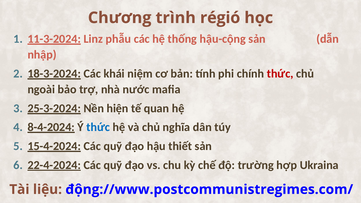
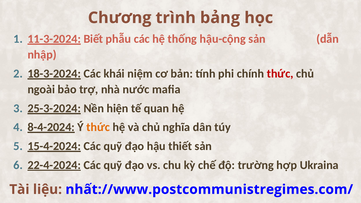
régió: régió -> bảng (220, 18)
Linz: Linz -> Biết (93, 39)
thức colour: blue -> orange (98, 127)
động://www.postcommunistregimes.com/: động://www.postcommunistregimes.com/ -> nhất://www.postcommunistregimes.com/ (209, 190)
